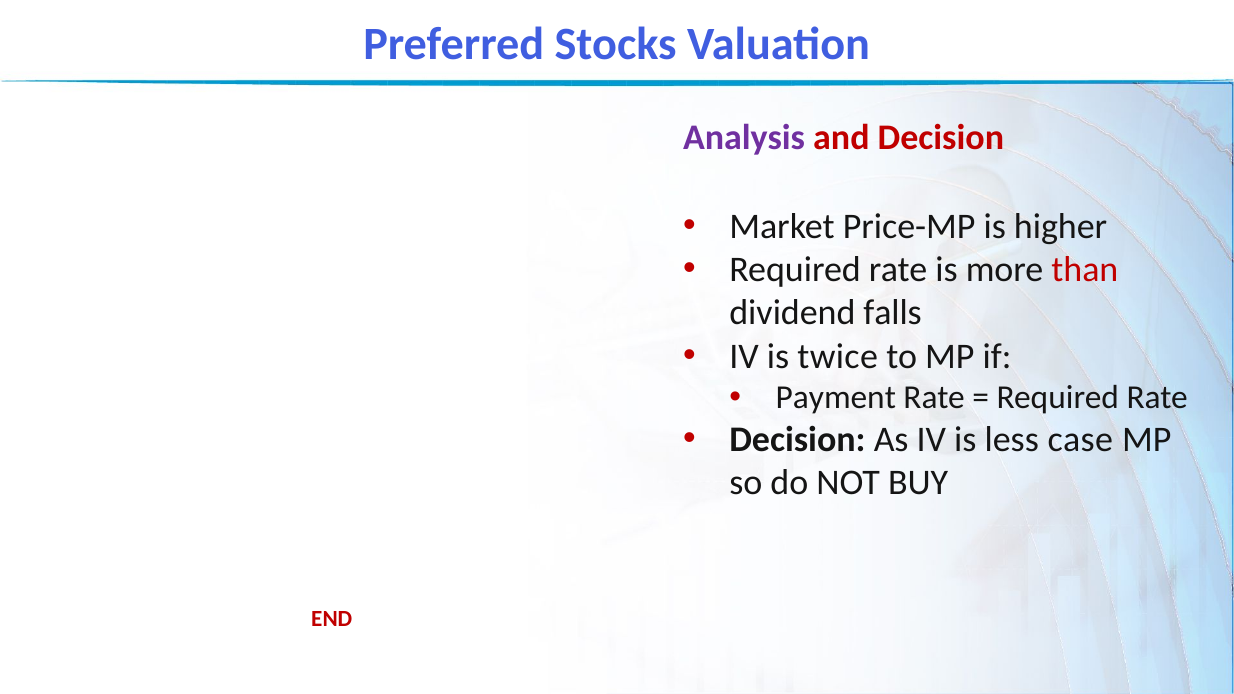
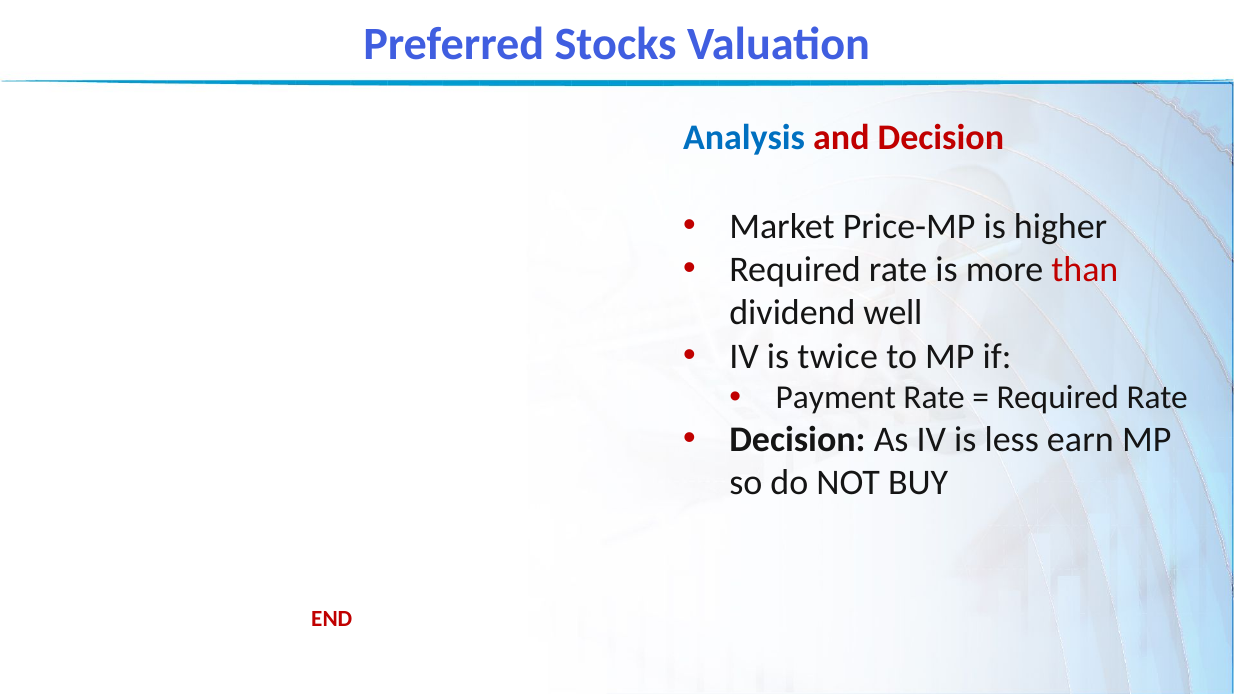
Analysis colour: purple -> blue (744, 137)
falls: falls -> well (893, 313)
case: case -> earn (1080, 440)
